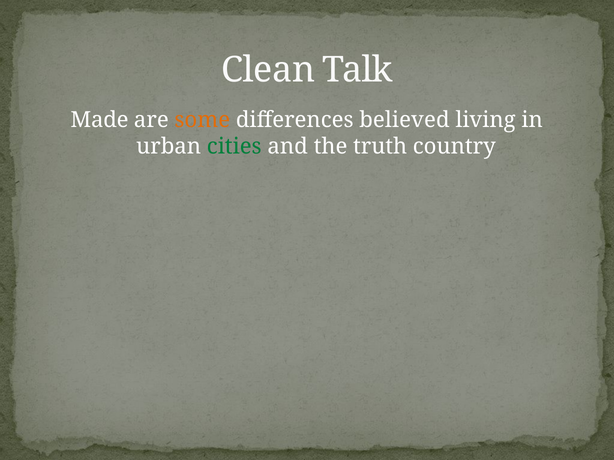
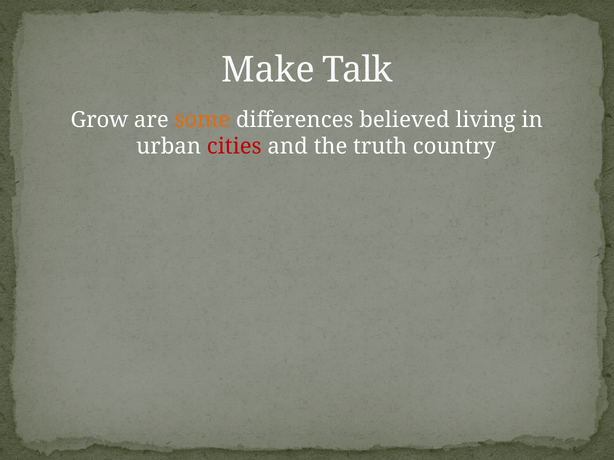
Clean: Clean -> Make (268, 70)
Made: Made -> Grow (99, 120)
cities colour: green -> red (234, 147)
